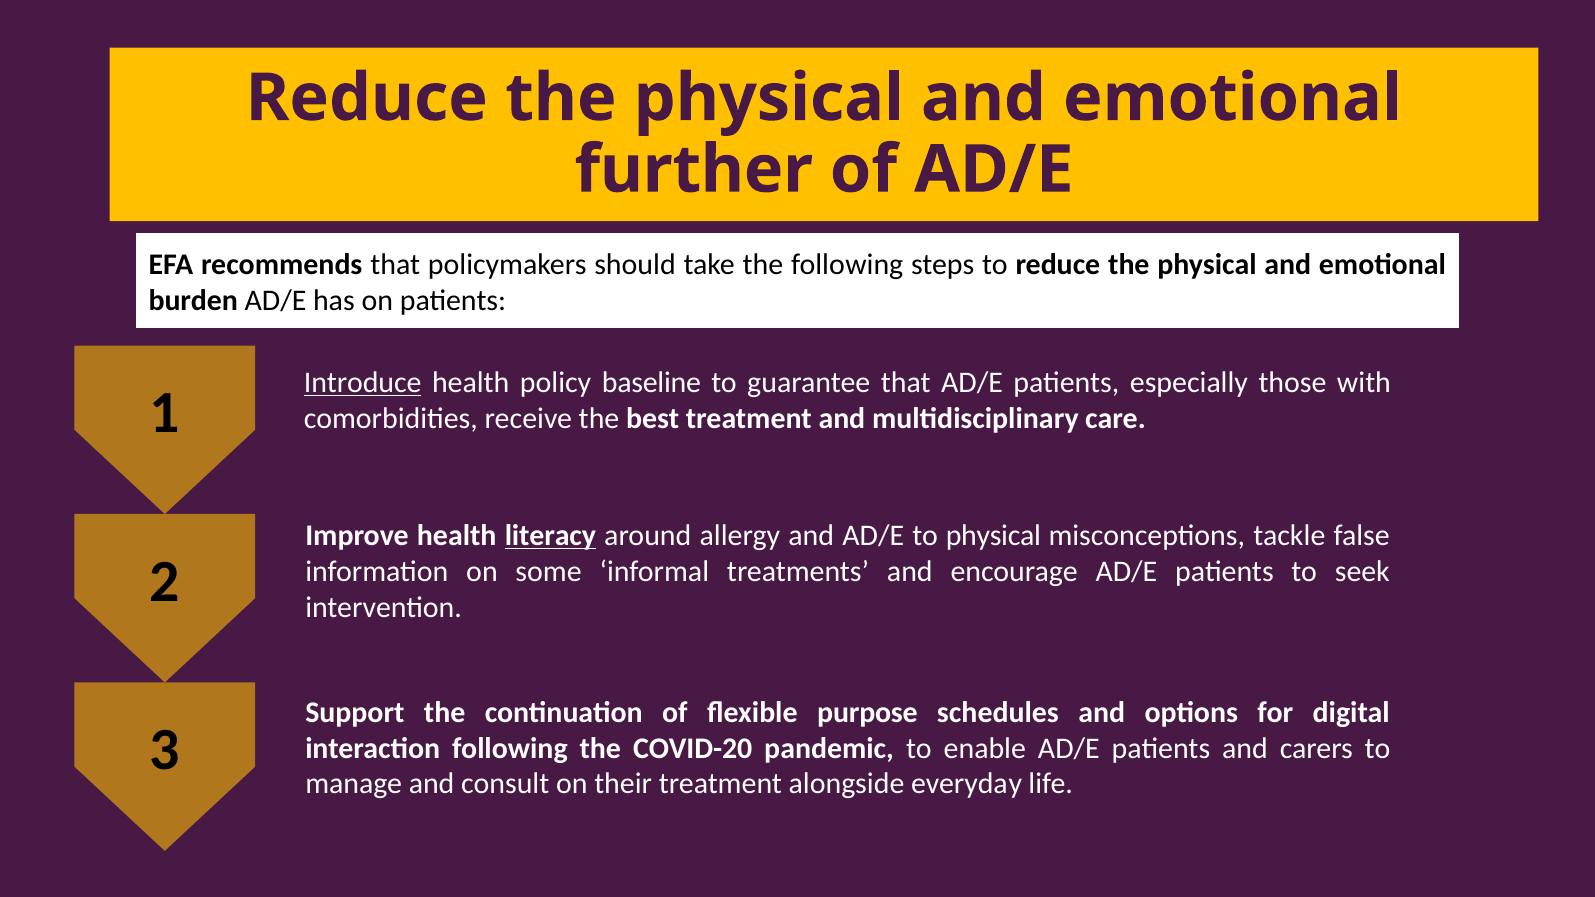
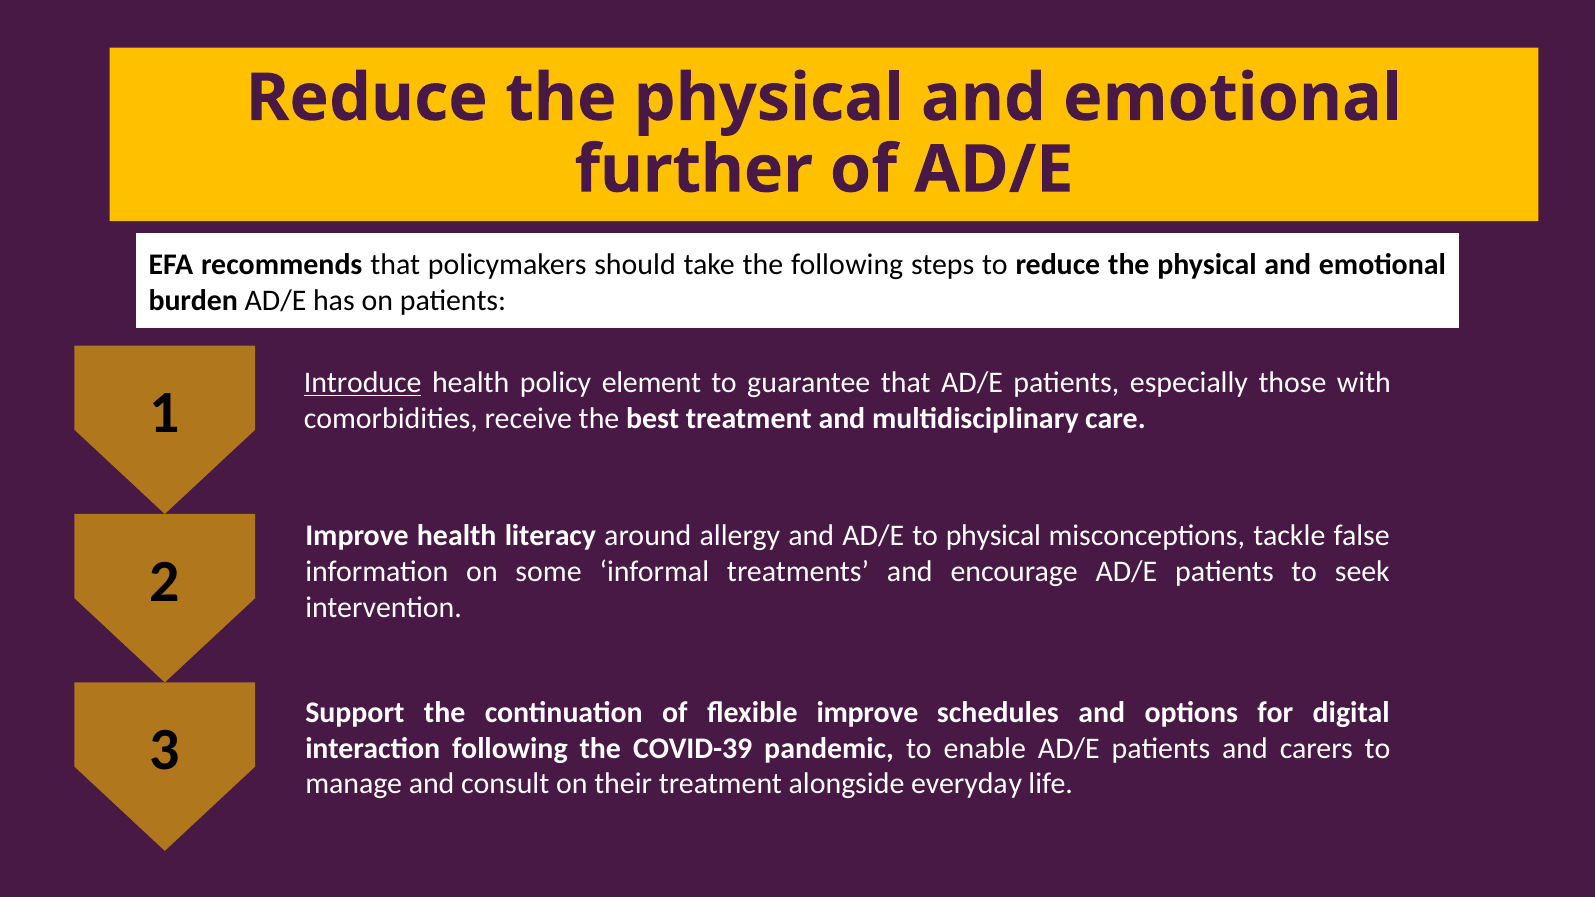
baseline: baseline -> element (651, 383)
literacy underline: present -> none (550, 536)
flexible purpose: purpose -> improve (868, 712)
COVID-20: COVID-20 -> COVID-39 (693, 748)
